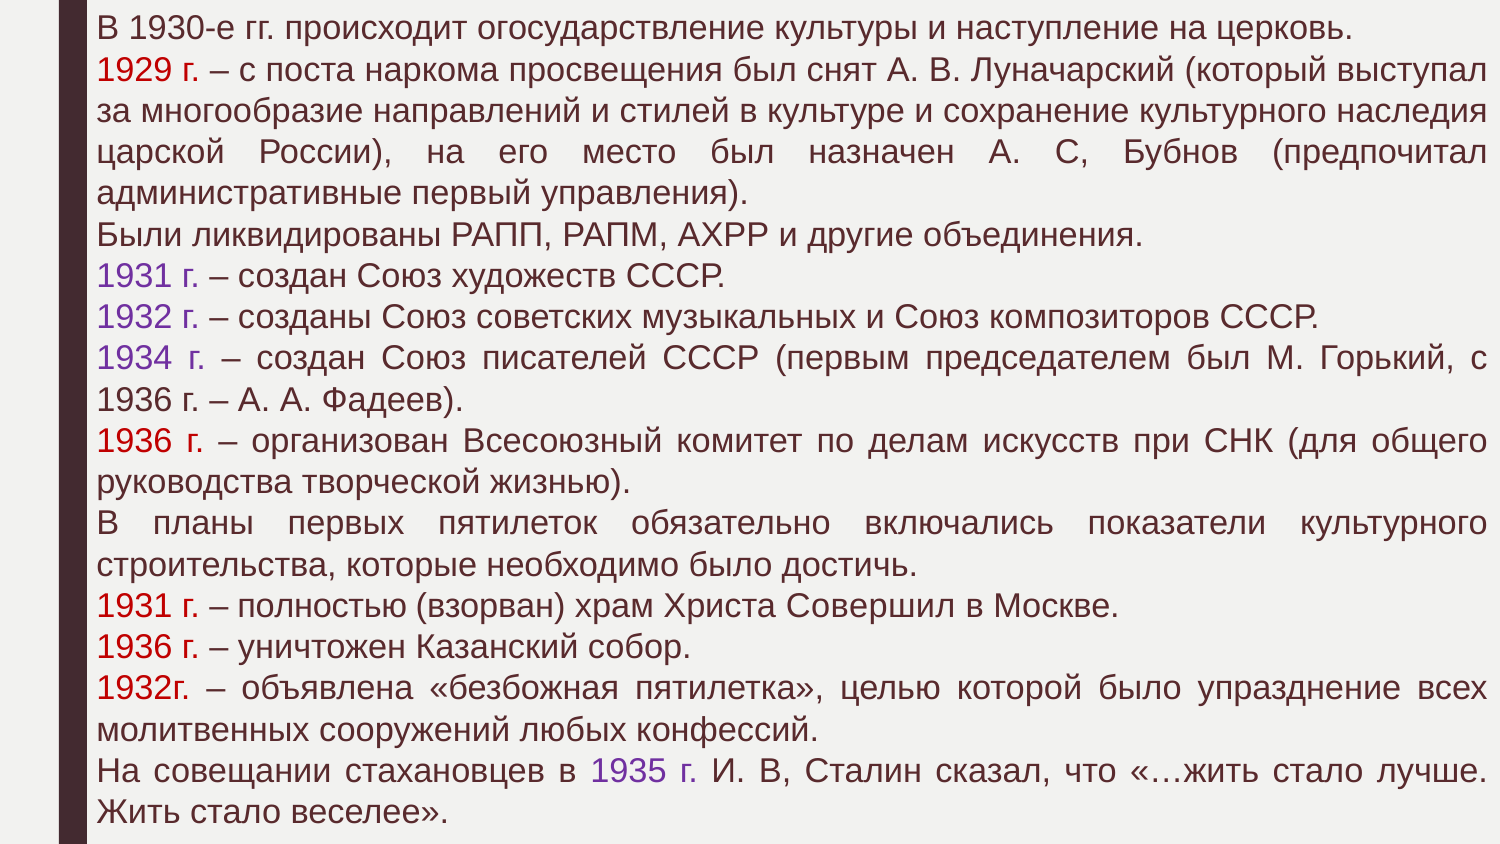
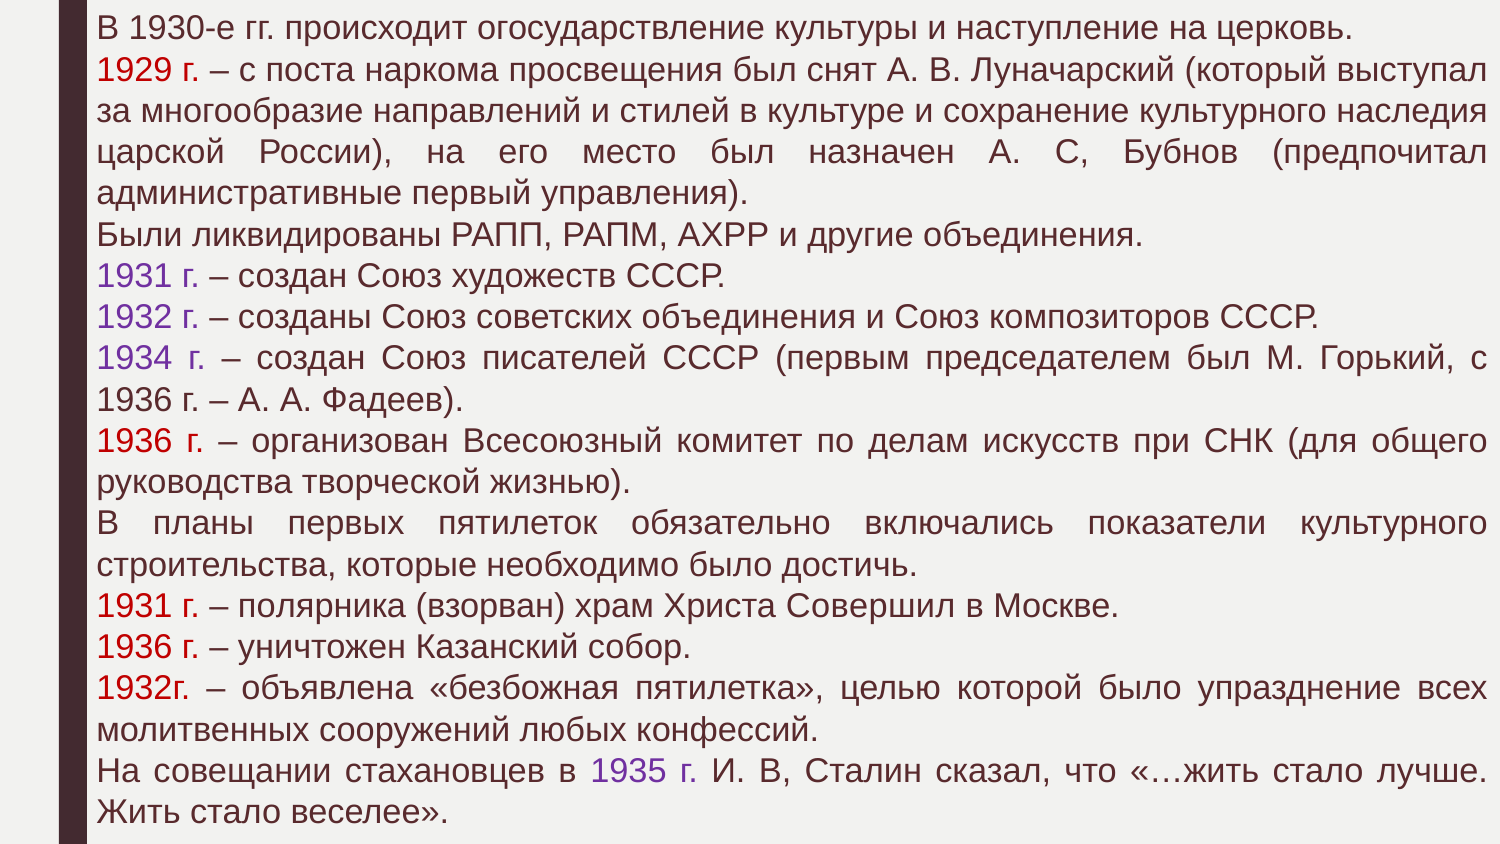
советских музыкальных: музыкальных -> объединения (749, 317)
полностью: полностью -> полярника (322, 606)
